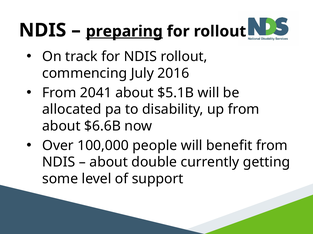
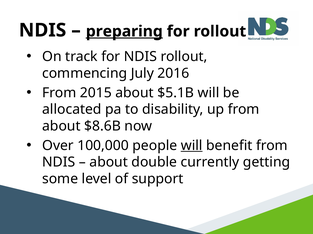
2041: 2041 -> 2015 (96, 93)
$6.6B: $6.6B -> $8.6B (103, 126)
will underline: none -> present (192, 146)
